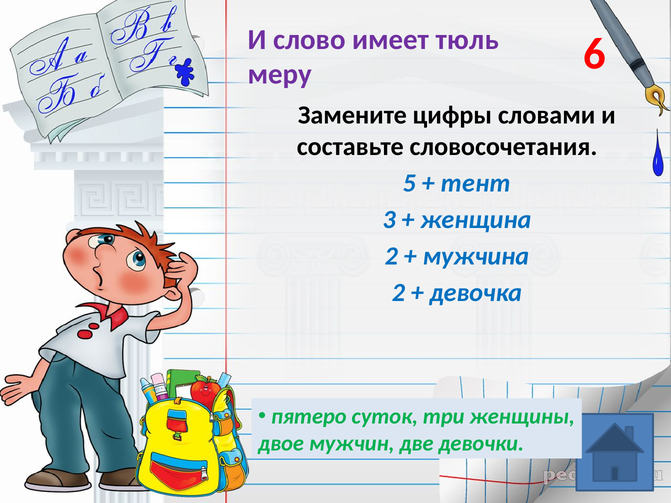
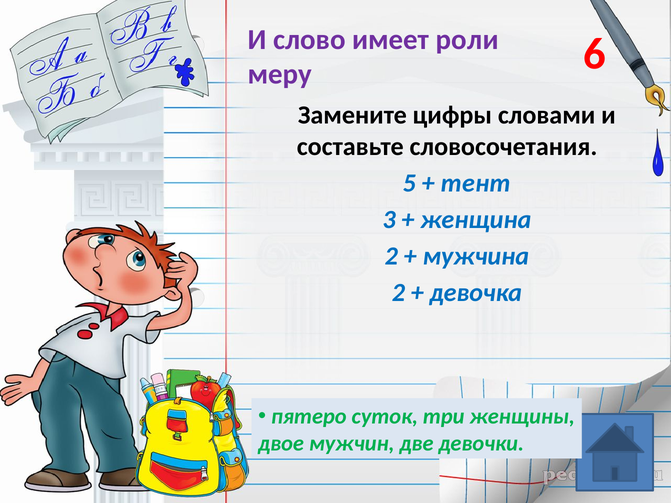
тюль: тюль -> роли (467, 40)
